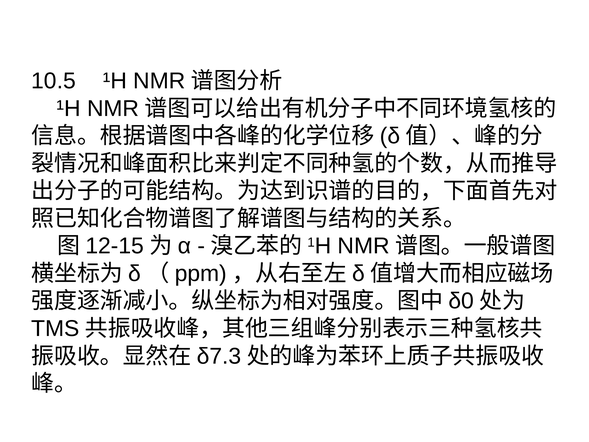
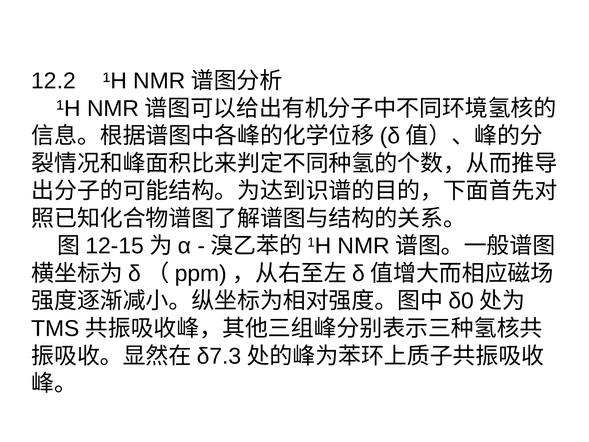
10.5: 10.5 -> 12.2 (54, 81)
